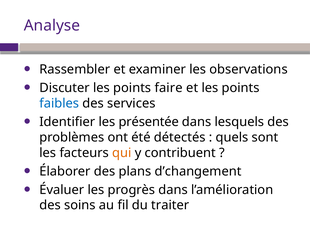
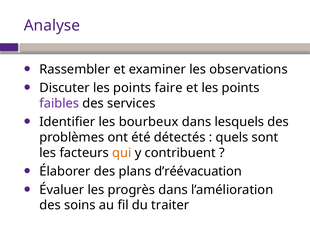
faibles colour: blue -> purple (59, 104)
présentée: présentée -> bourbeux (149, 122)
d’changement: d’changement -> d’réévacuation (198, 172)
